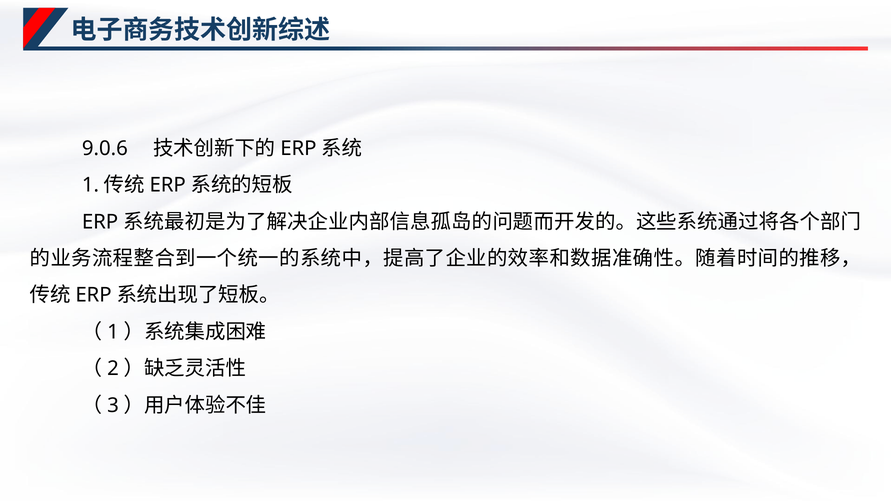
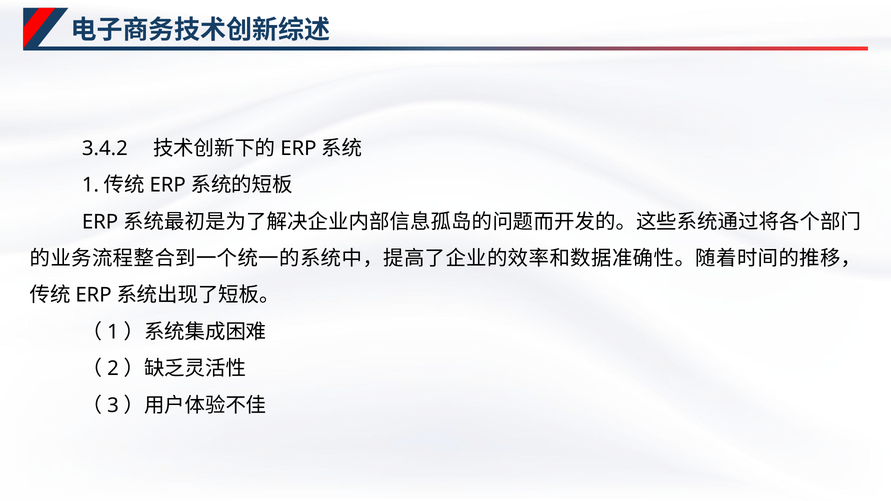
9.0.6: 9.0.6 -> 3.4.2 (105, 148)
